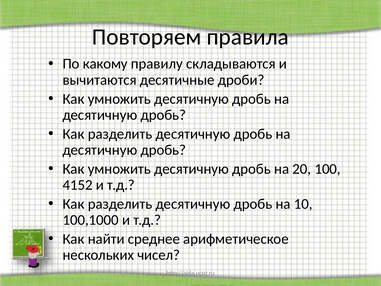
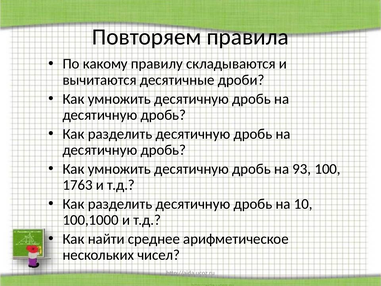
20: 20 -> 93 (302, 169)
4152: 4152 -> 1763 (78, 185)
